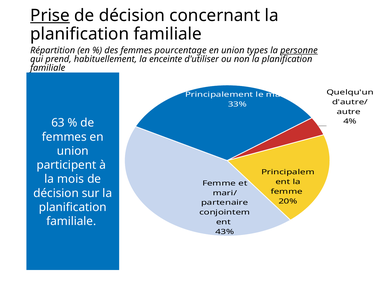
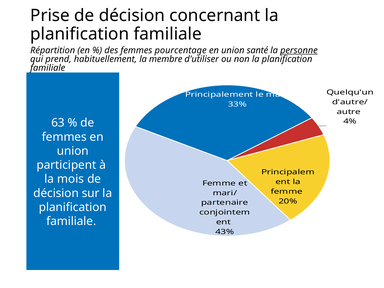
Prise underline: present -> none (50, 15)
types: types -> santé (257, 50)
enceinte: enceinte -> membre (166, 59)
